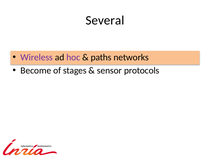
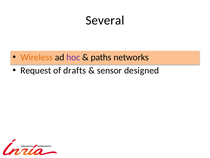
Wireless colour: purple -> orange (37, 57)
Become: Become -> Request (36, 70)
stages: stages -> drafts (75, 70)
protocols: protocols -> designed (142, 70)
